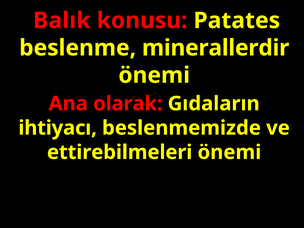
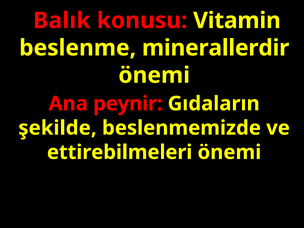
Patates: Patates -> Vitamin (237, 21)
olarak: olarak -> peynir (128, 104)
ihtiyacı: ihtiyacı -> şekilde (57, 128)
